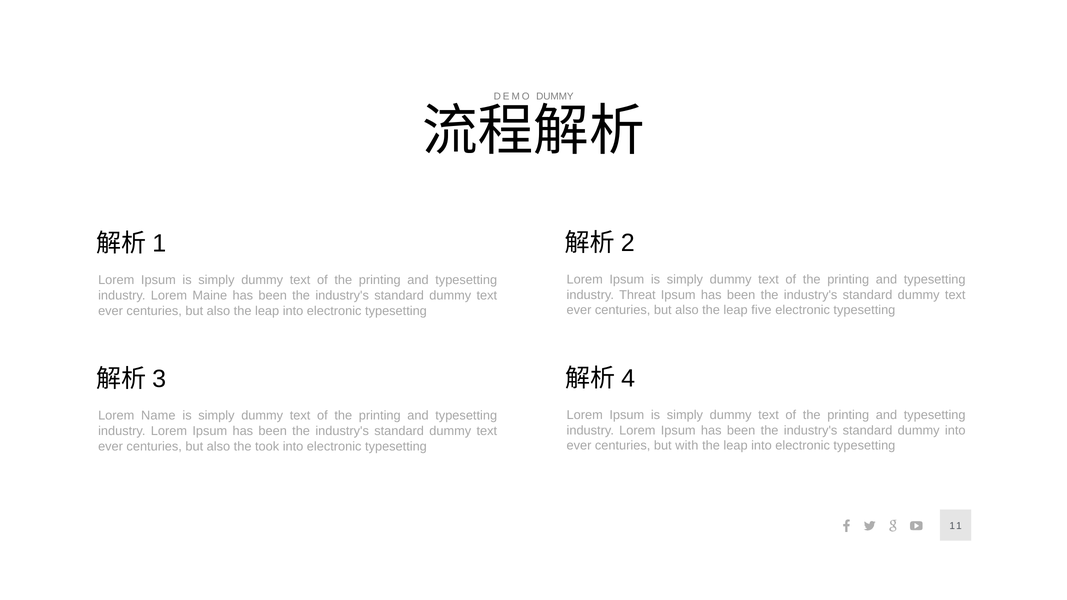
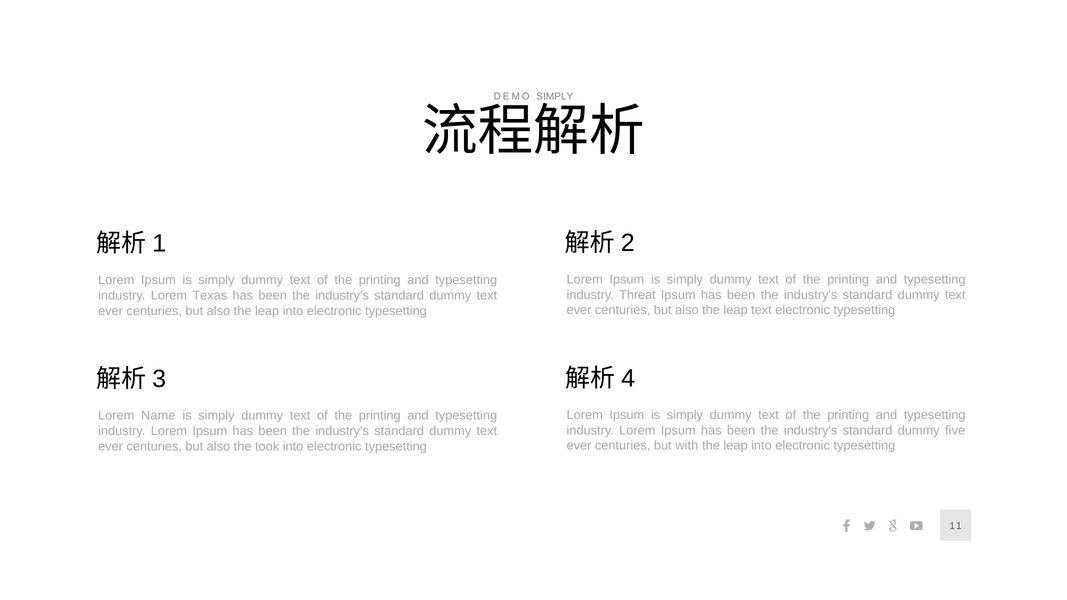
DEMO DUMMY: DUMMY -> SIMPLY (555, 96)
Maine: Maine -> Texas (210, 296)
leap five: five -> text (761, 310)
dummy into: into -> five (955, 431)
